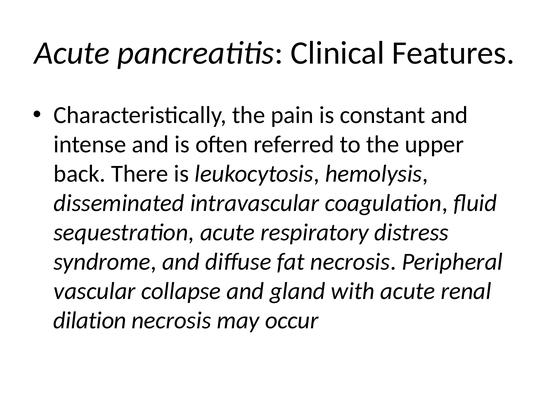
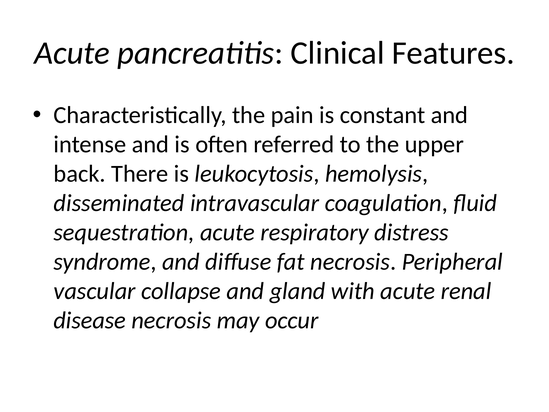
dilation: dilation -> disease (90, 320)
